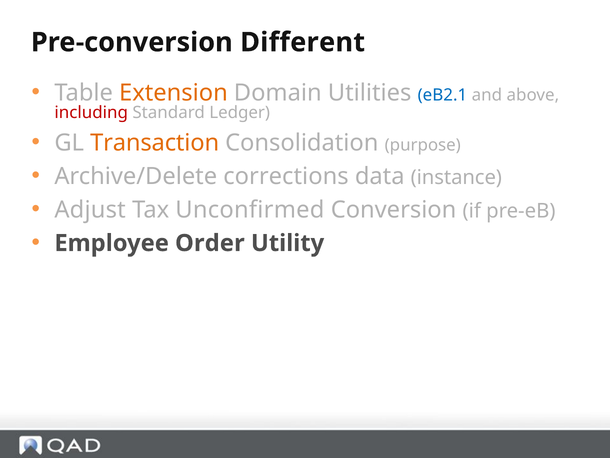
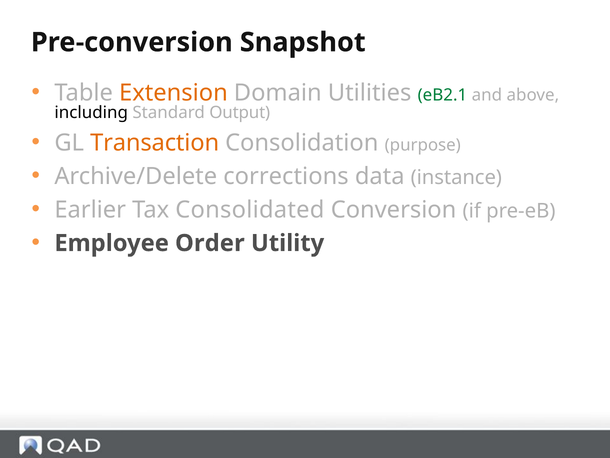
Different: Different -> Snapshot (303, 42)
eB2.1 colour: blue -> green (442, 95)
including colour: red -> black (91, 113)
Ledger: Ledger -> Output (240, 113)
Adjust: Adjust -> Earlier (90, 209)
Unconfirmed: Unconfirmed -> Consolidated (250, 209)
